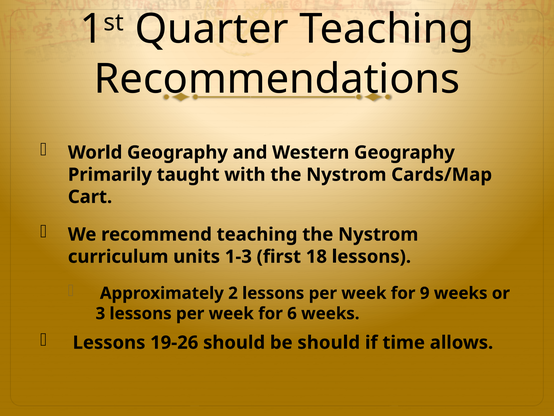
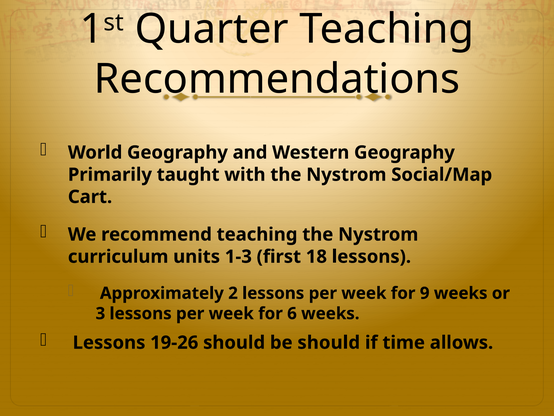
Cards/Map: Cards/Map -> Social/Map (442, 174)
